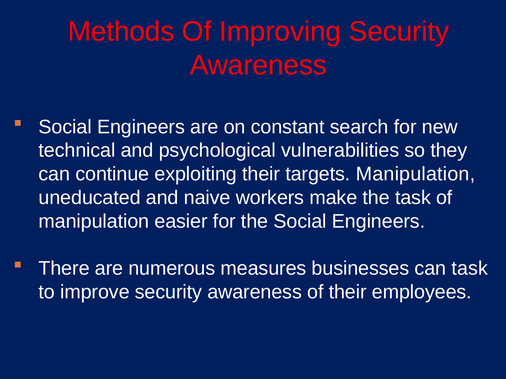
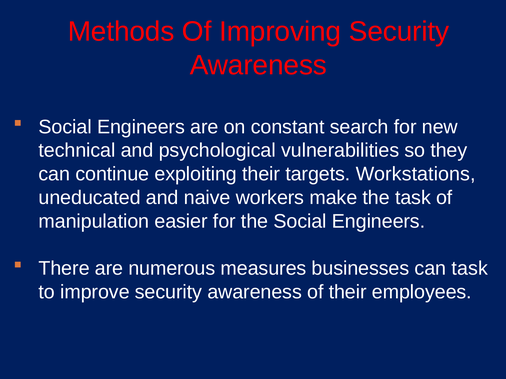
targets Manipulation: Manipulation -> Workstations (416, 174)
